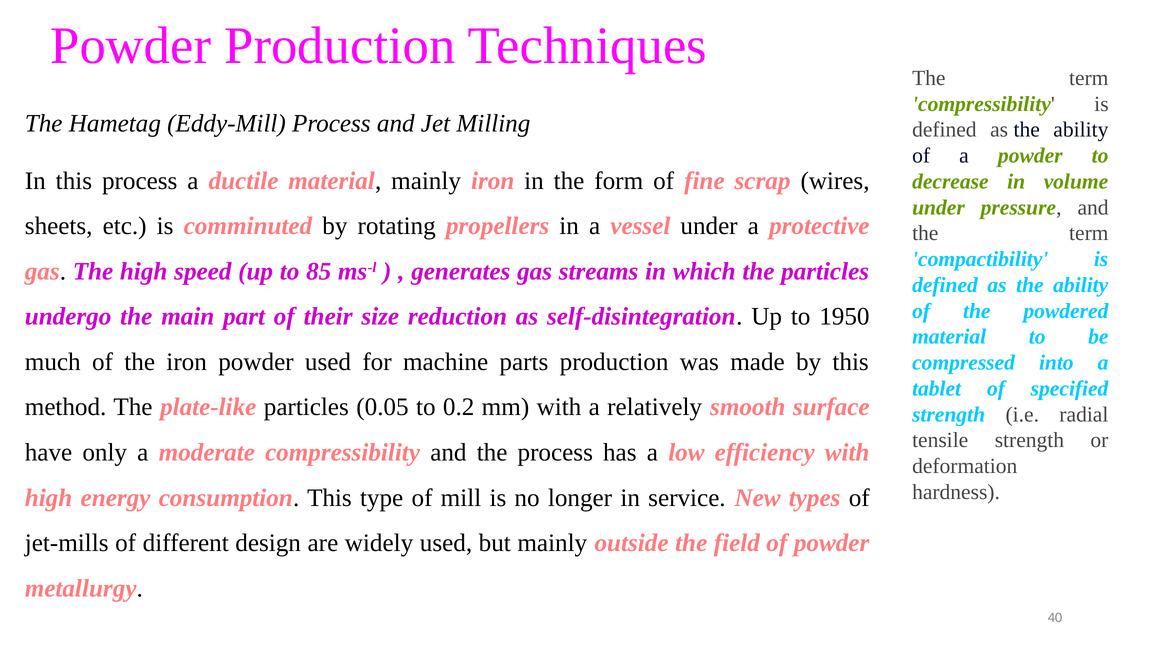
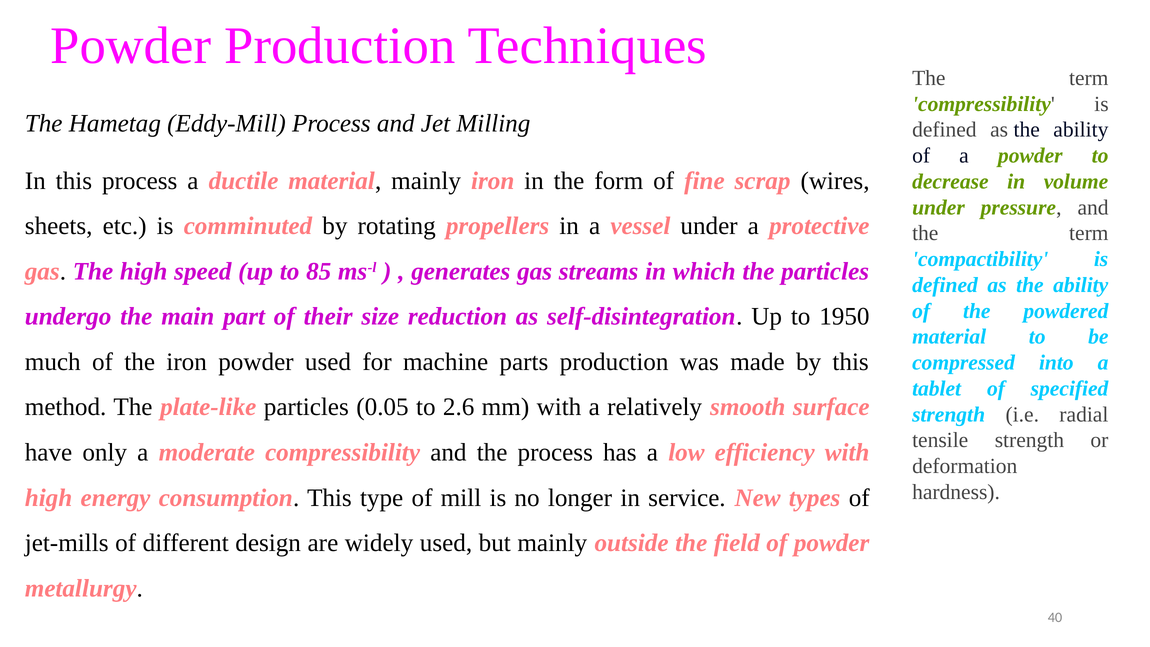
0.2: 0.2 -> 2.6 (459, 407)
